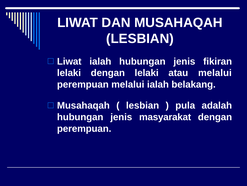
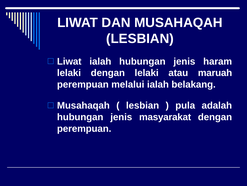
fikiran: fikiran -> haram (218, 61)
atau melalui: melalui -> maruah (215, 73)
